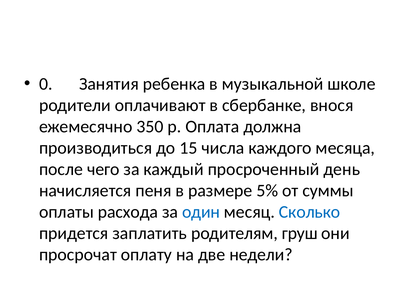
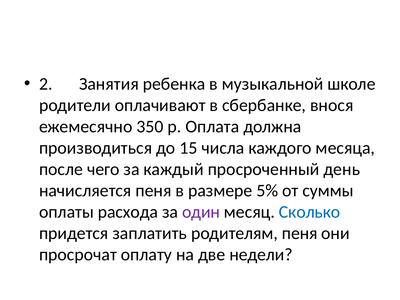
0: 0 -> 2 (46, 84)
один colour: blue -> purple (201, 212)
родителям груш: груш -> пеня (300, 233)
